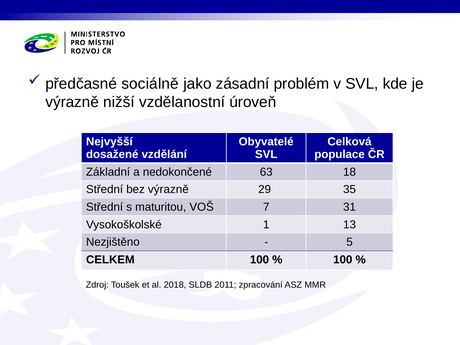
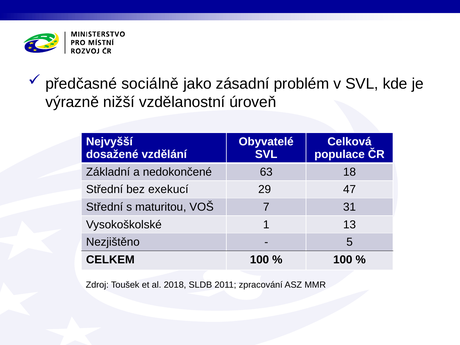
bez výrazně: výrazně -> exekucí (168, 190)
35: 35 -> 47 (350, 190)
